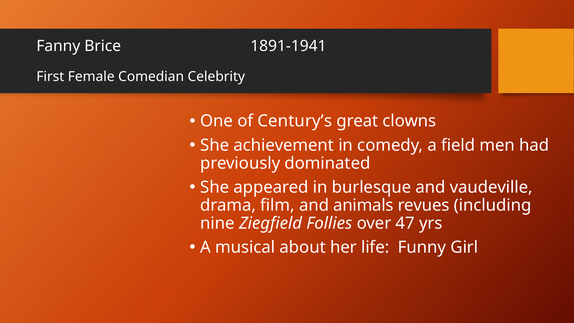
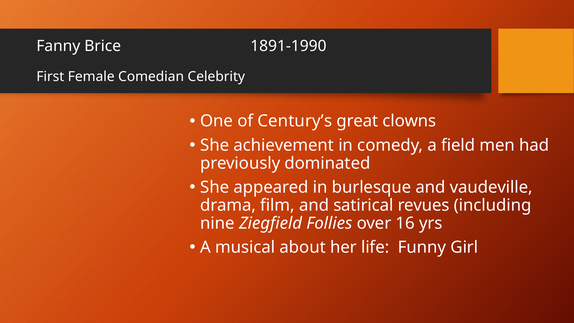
1891-1941: 1891-1941 -> 1891-1990 (288, 46)
animals: animals -> satirical (363, 205)
47: 47 -> 16 (405, 223)
